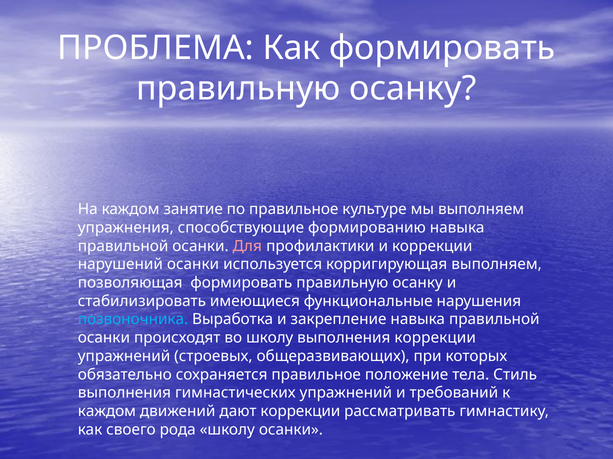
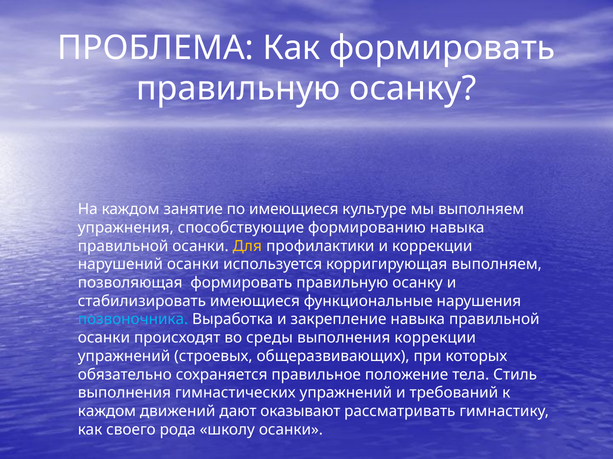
по правильное: правильное -> имеющиеся (294, 210)
Для colour: pink -> yellow (247, 246)
во школу: школу -> среды (270, 338)
дают коррекции: коррекции -> оказывают (300, 412)
